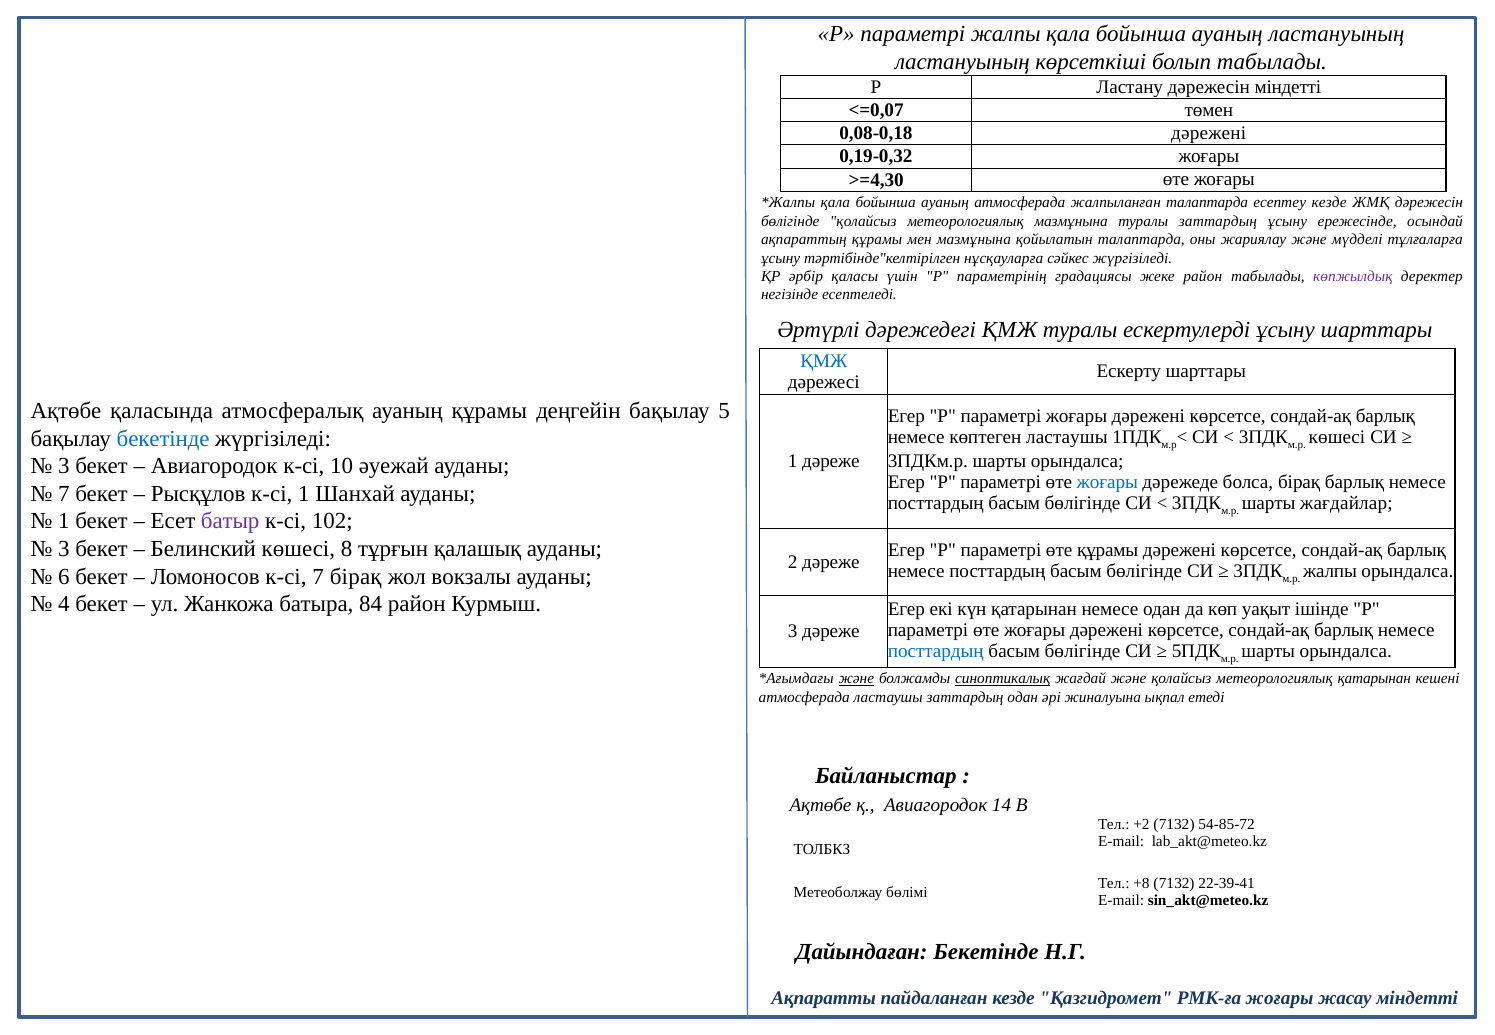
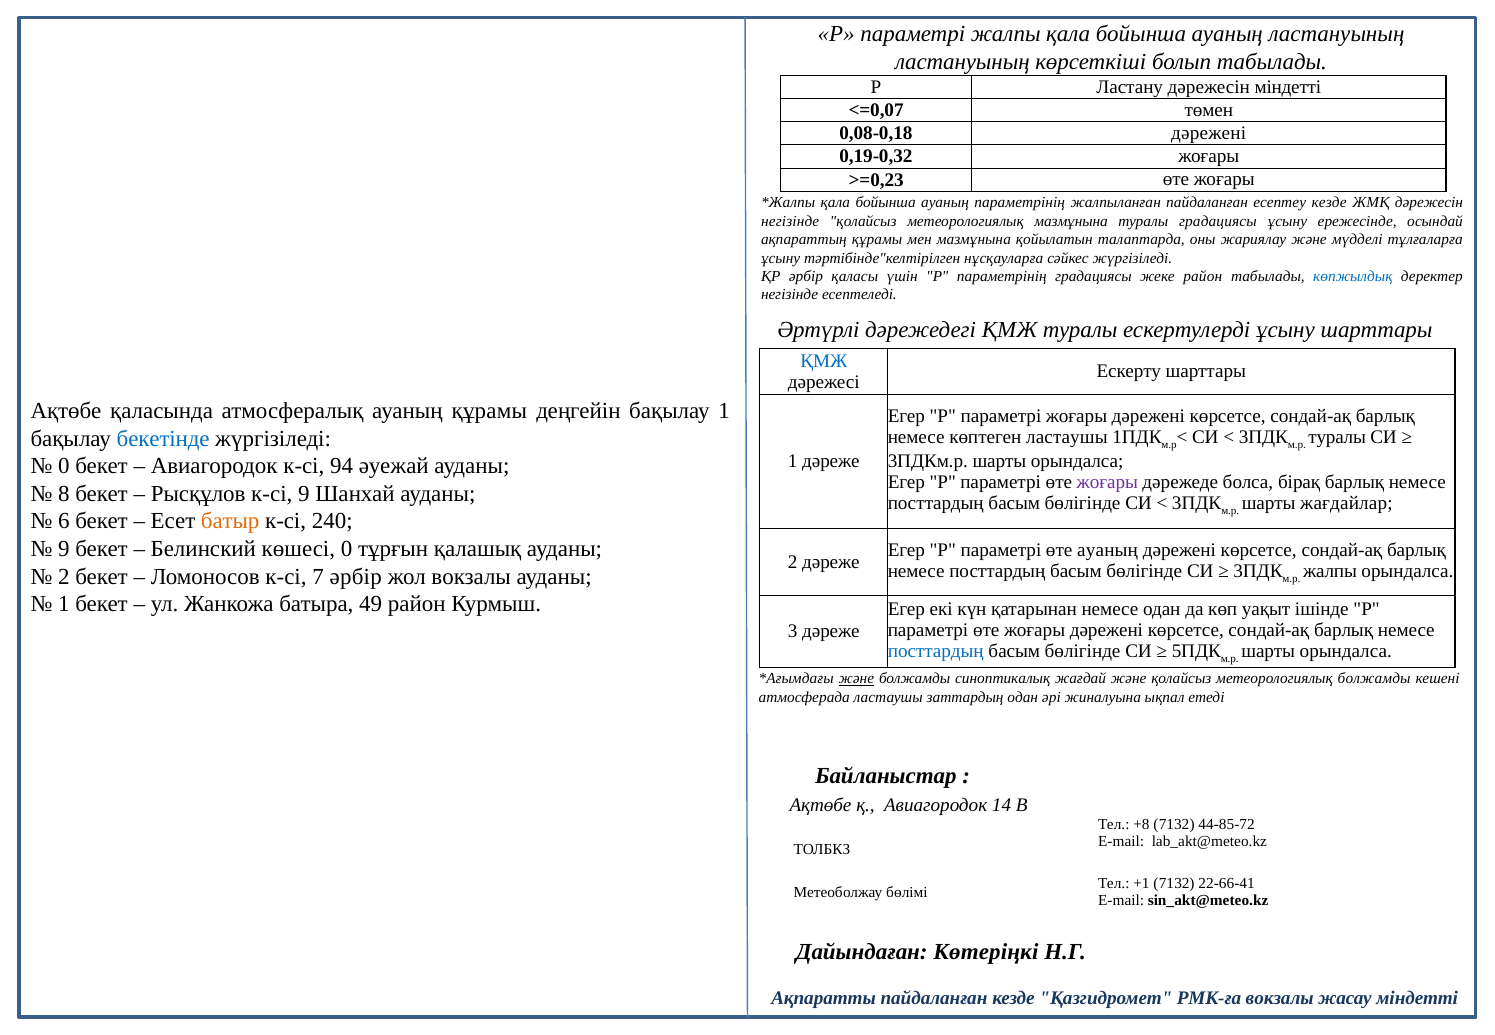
>=4,30: >=4,30 -> >=0,23 (876, 181)
ауаның атмосферада: атмосферада -> параметрінің (1020, 203)
жалпыланған талаптарда: талаптарда -> пайдаланған (1207, 203)
бөлігінде: бөлігінде -> негізінде (790, 221)
туралы заттардың: заттардың -> градациясы (1218, 221)
көпжылдық colour: purple -> blue (1353, 276)
бақылау 5: 5 -> 1 (724, 411)
көшесі: көшесі -> туралы (1337, 437)
3: 3 -> 0 (64, 466)
10: 10 -> 94 (342, 466)
жоғары colour: blue -> purple (1107, 482)
7: 7 -> 8 (64, 494)
к-сі 1: 1 -> 9 (304, 494)
1: 1 -> 6 (64, 521)
батыр colour: purple -> orange (230, 521)
102: 102 -> 240 (332, 521)
3: 3 -> 9 (64, 549)
көшесі 8: 8 -> 0 (347, 549)
өте құрамы: құрамы -> ауаның (1108, 550)
6: 6 -> 2 (64, 576)
7 бірақ: бірақ -> әрбір (356, 576)
4: 4 -> 1 (64, 604)
84: 84 -> 49 (371, 604)
синоптикалық underline: present -> none (1003, 679)
метеорологиялық қатарынан: қатарынан -> болжамды (1374, 679)
+2: +2 -> +8 (1141, 824)
54-85-72: 54-85-72 -> 44-85-72 (1227, 824)
+8: +8 -> +1 (1141, 884)
22-39-41: 22-39-41 -> 22-66-41 (1227, 884)
Дайындаған Бекетінде: Бекетінде -> Көтеріңкі (986, 952)
РМК-ға жоғары: жоғары -> вокзалы (1280, 999)
